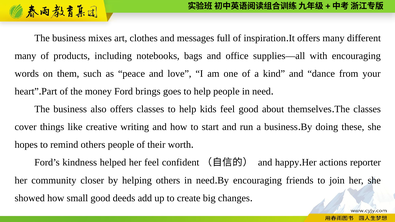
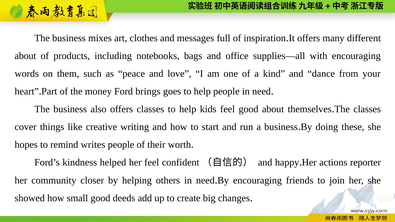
many: many -> about (25, 56)
remind others: others -> writes (93, 145)
